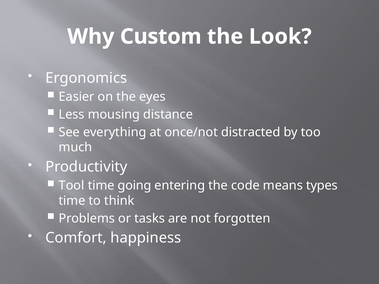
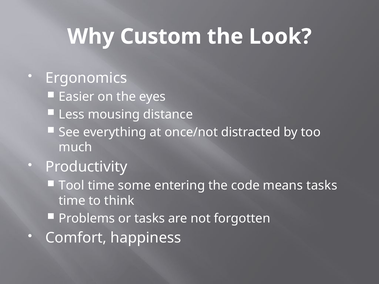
going: going -> some (134, 186)
means types: types -> tasks (322, 186)
